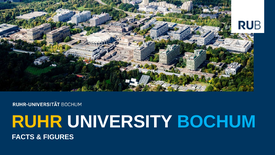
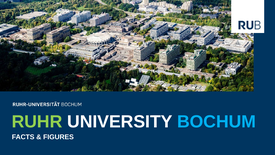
RUHR colour: yellow -> light green (37, 121)
